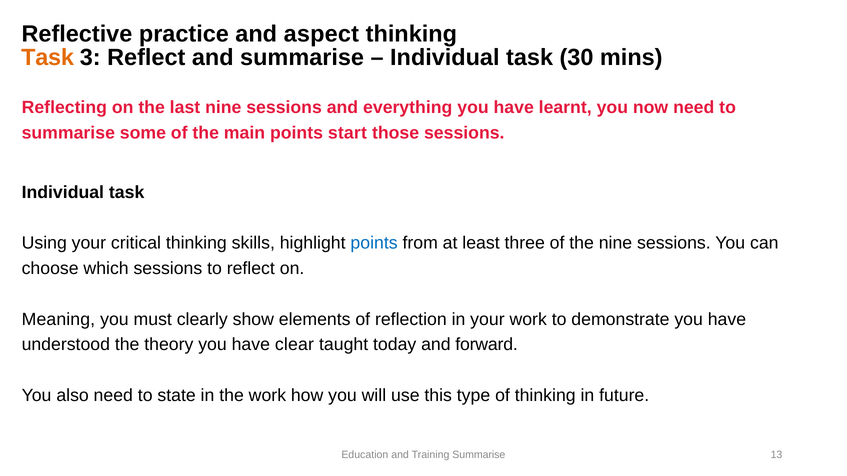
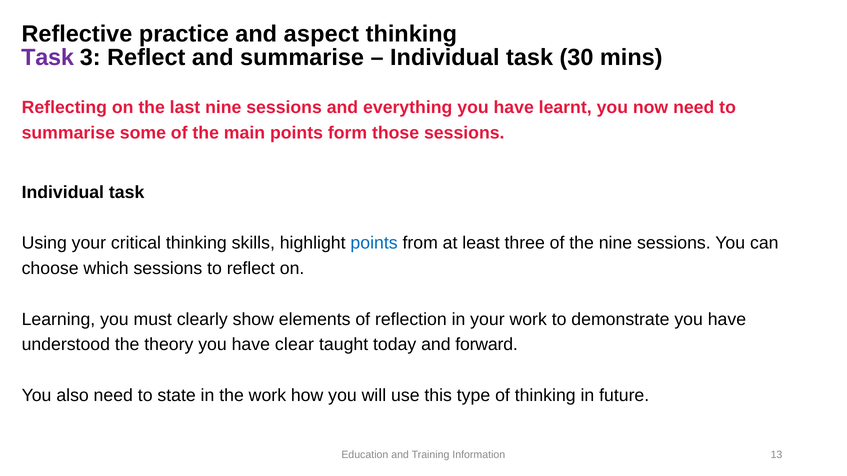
Task colour: orange -> purple (48, 58)
start: start -> form (347, 133)
Meaning: Meaning -> Learning (58, 320)
Training Summarise: Summarise -> Information (479, 455)
